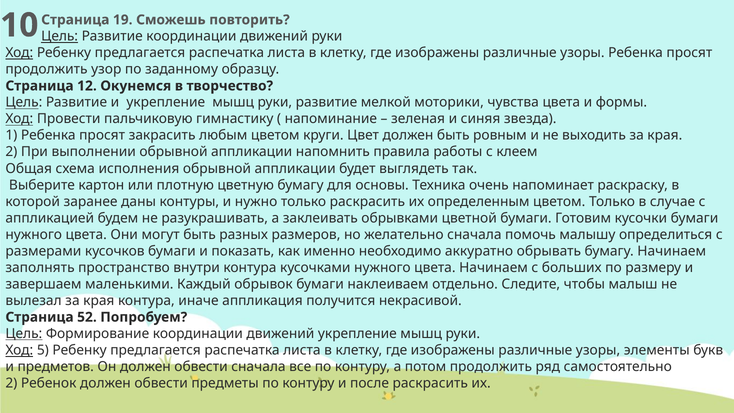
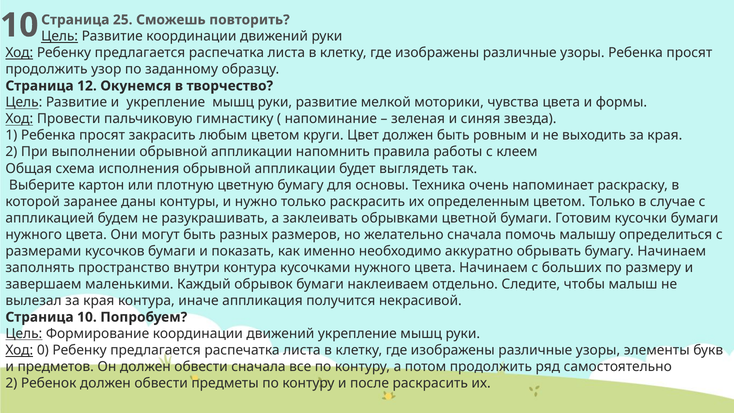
19: 19 -> 25 (123, 20)
Страница 52: 52 -> 10 (87, 317)
5: 5 -> 0 (43, 350)
